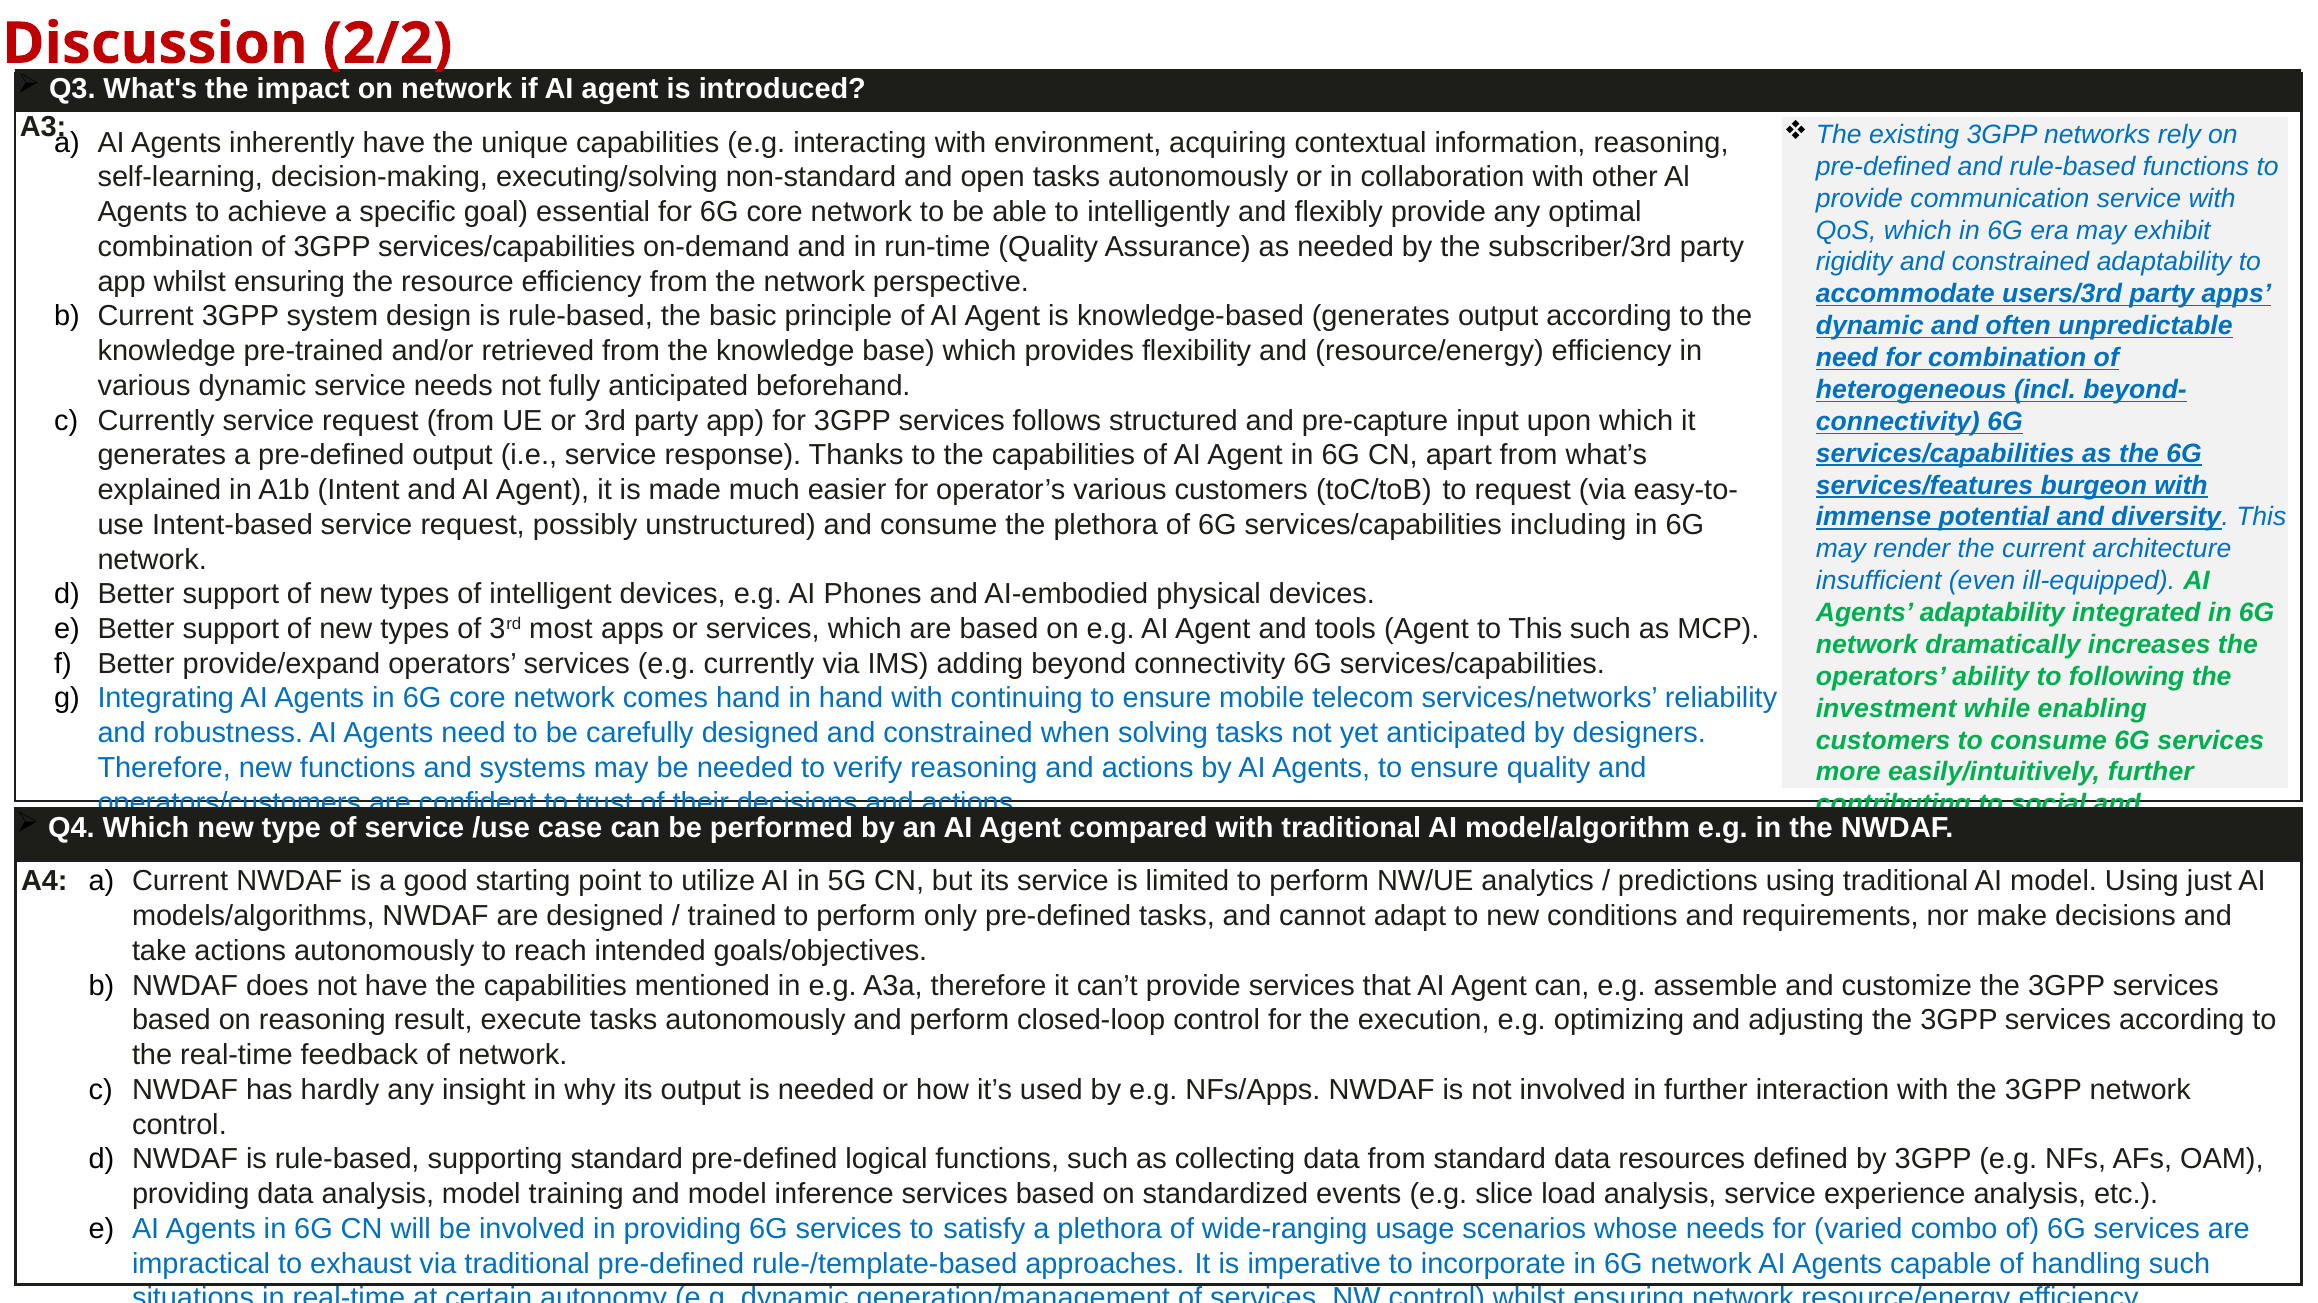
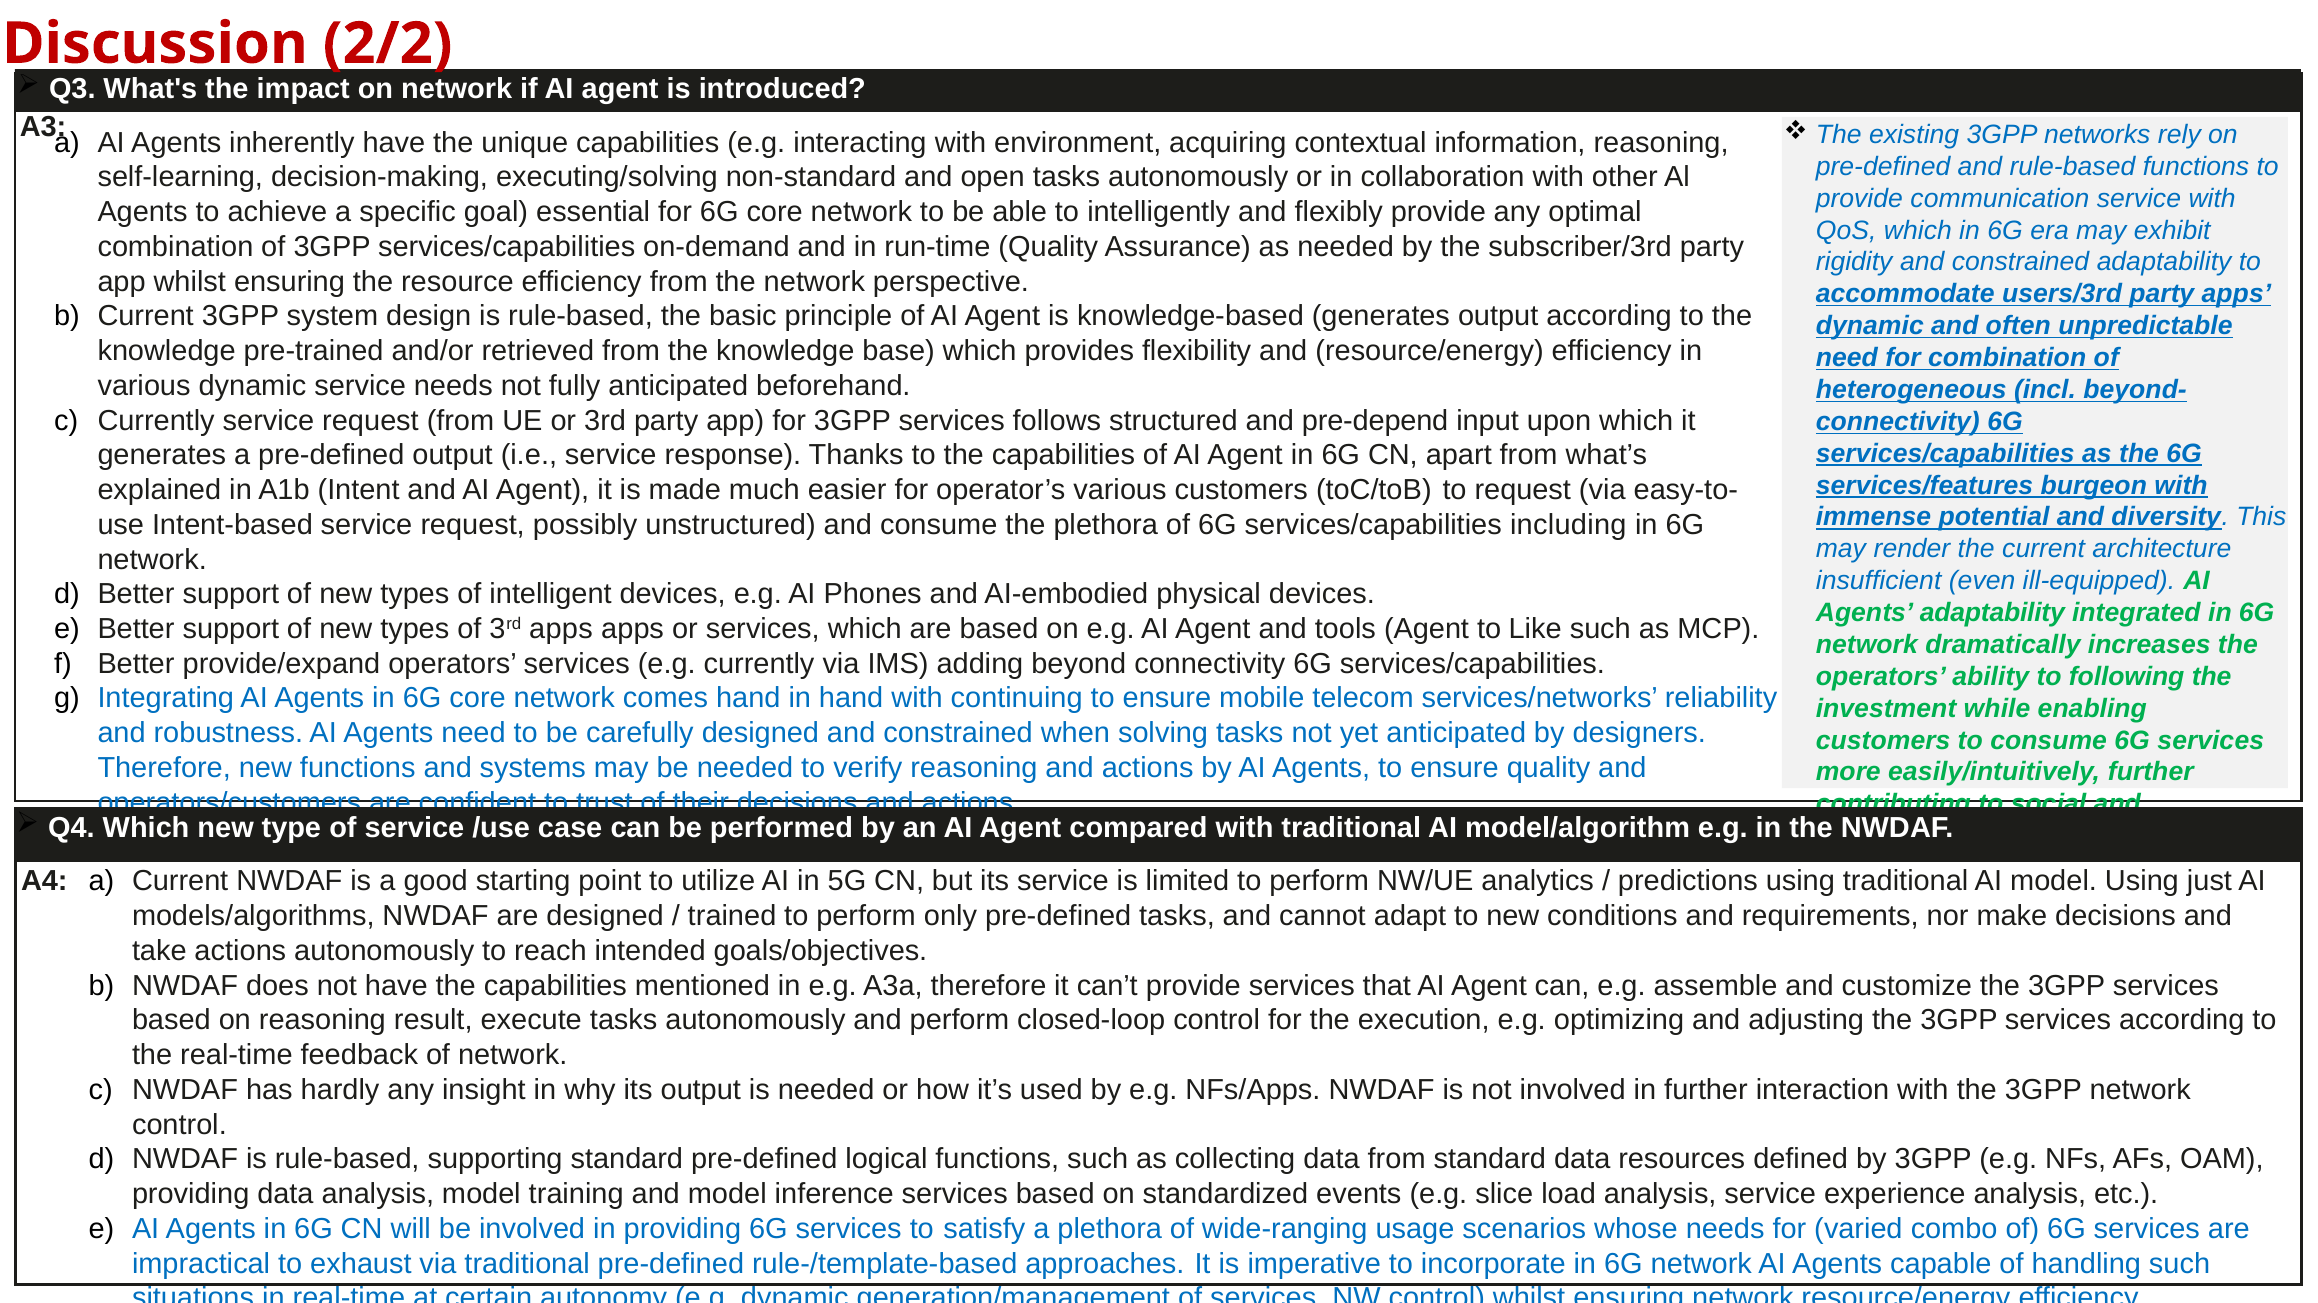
pre-capture: pre-capture -> pre-depend (1375, 421)
3rd most: most -> apps (561, 629)
to This: This -> Like (1535, 629)
